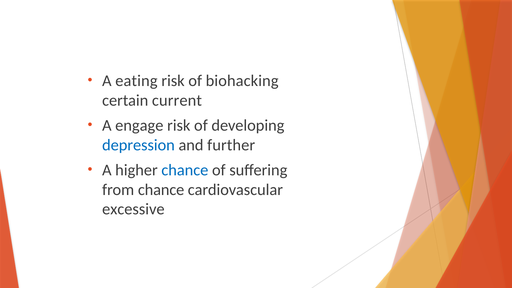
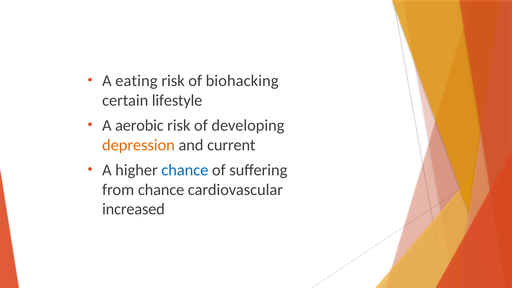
current: current -> lifestyle (177, 101)
engage: engage -> aerobic (139, 125)
depression colour: blue -> orange (138, 145)
further: further -> current (231, 145)
excessive: excessive -> increased (133, 209)
